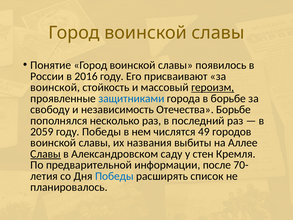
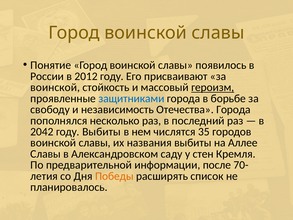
2016: 2016 -> 2012 (86, 76)
Отечества Борьбе: Борьбе -> Города (233, 109)
2059: 2059 -> 2042 (42, 132)
году Победы: Победы -> Выбиты (102, 132)
49: 49 -> 35 (204, 132)
Славы underline: present -> none (46, 154)
Победы colour: blue -> orange (114, 176)
